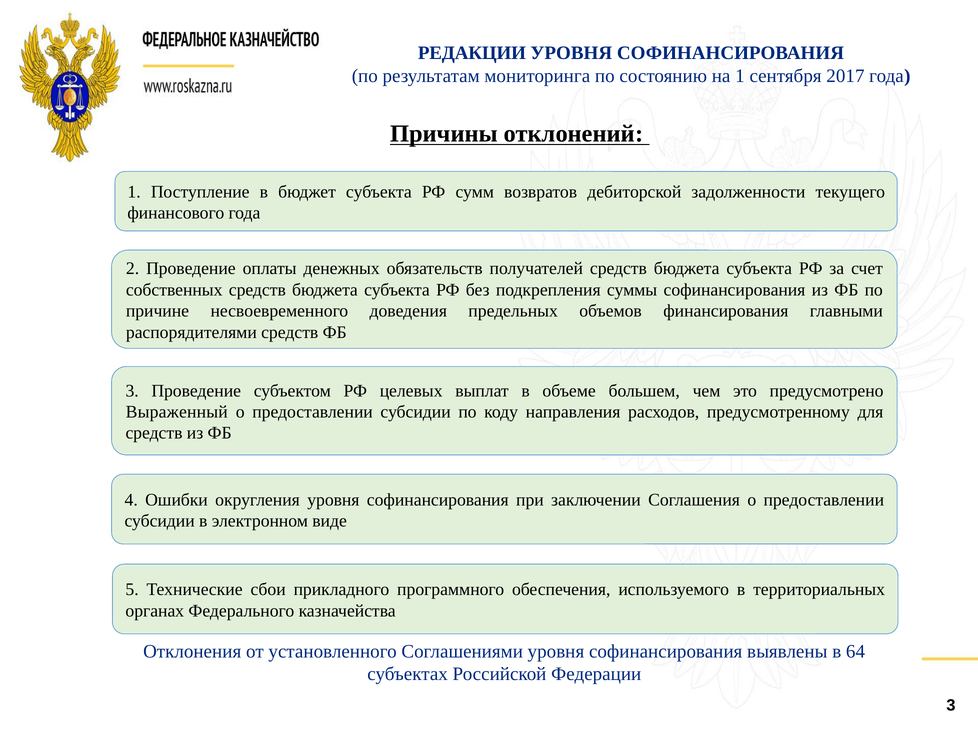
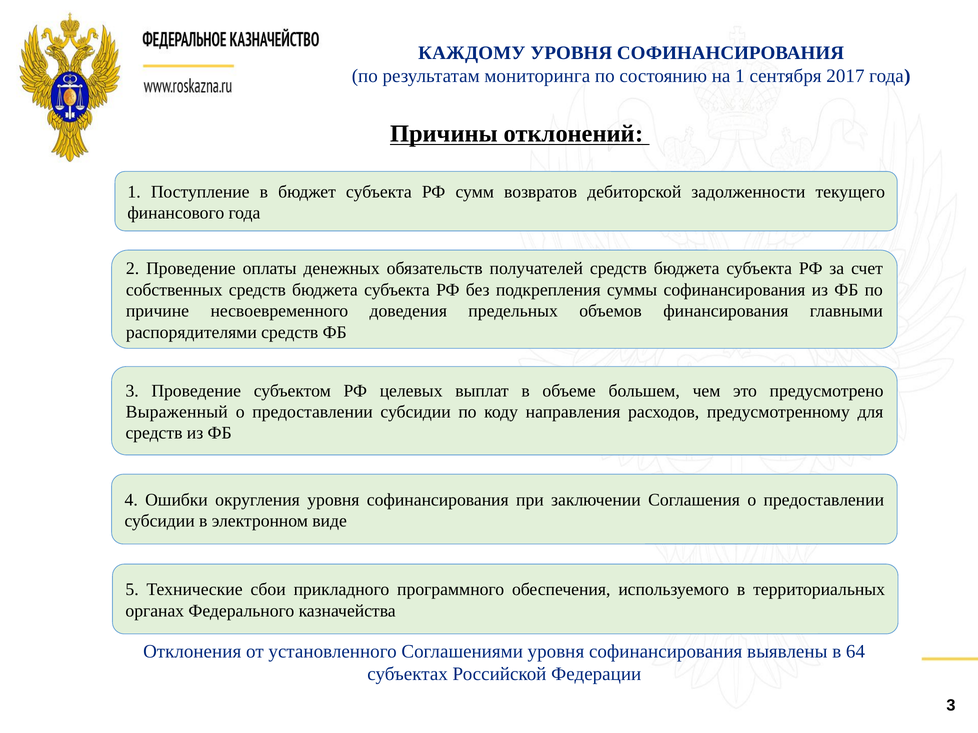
РЕДАКЦИИ: РЕДАКЦИИ -> КАЖДОМУ (472, 53)
